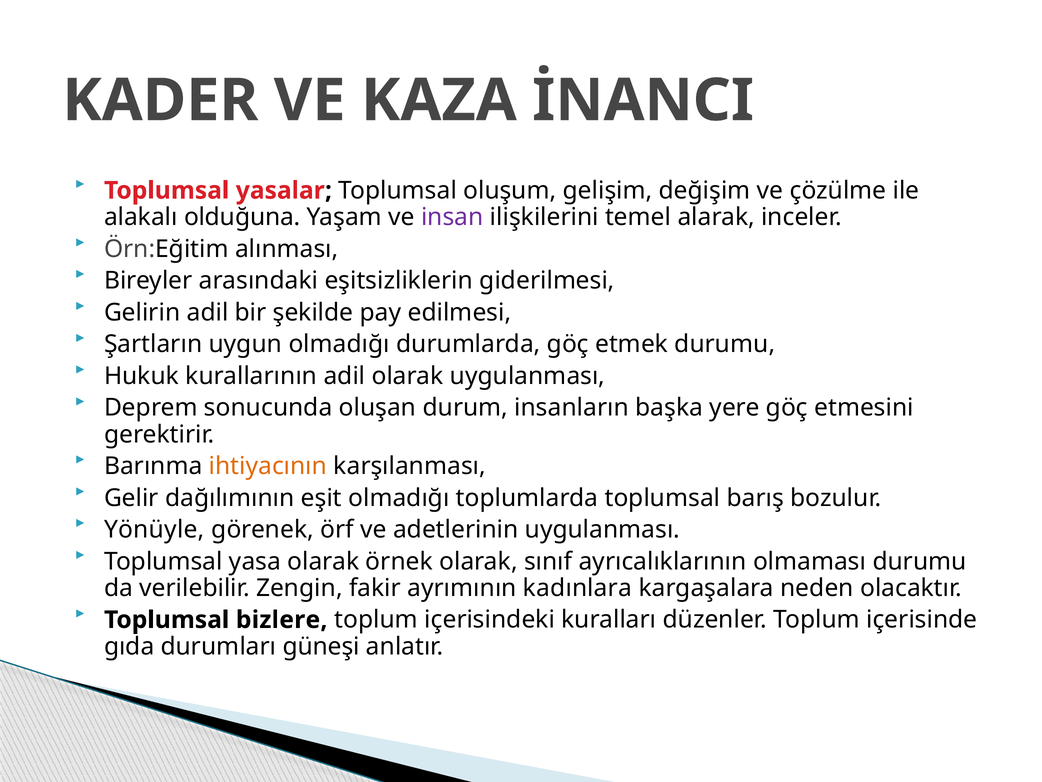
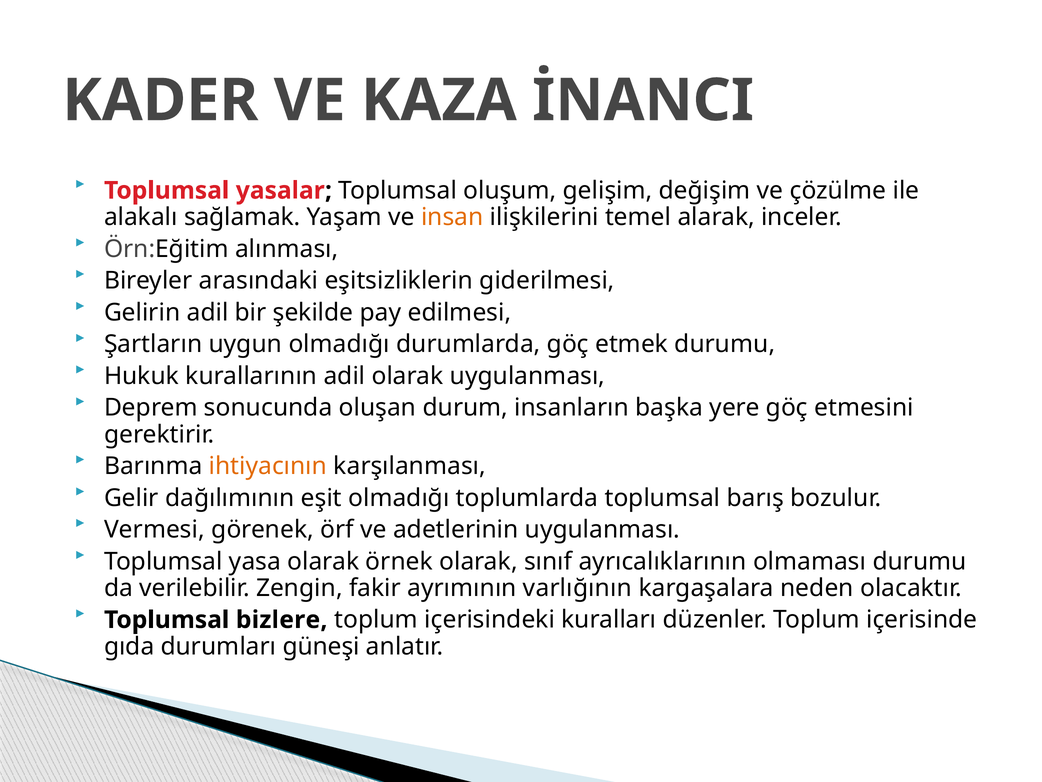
olduğuna: olduğuna -> sağlamak (242, 217)
insan colour: purple -> orange (452, 217)
Yönüyle: Yönüyle -> Vermesi (154, 529)
kadınlara: kadınlara -> varlığının (577, 588)
